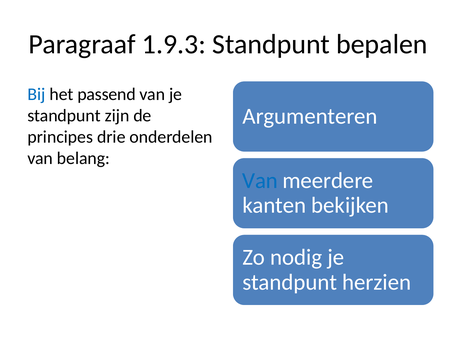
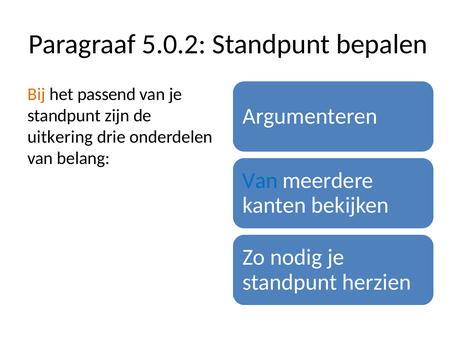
1.9.3: 1.9.3 -> 5.0.2 (174, 44)
Bij colour: blue -> orange (36, 94)
principes: principes -> uitkering (60, 137)
